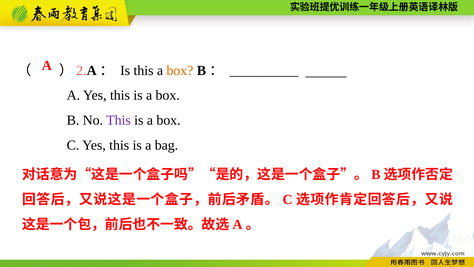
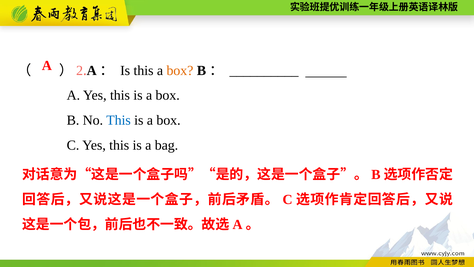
This colour: purple -> blue (119, 120)
